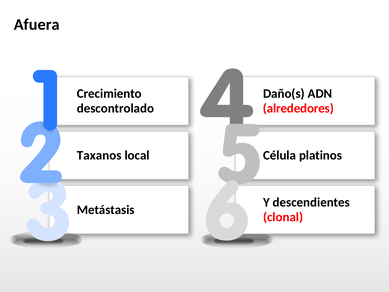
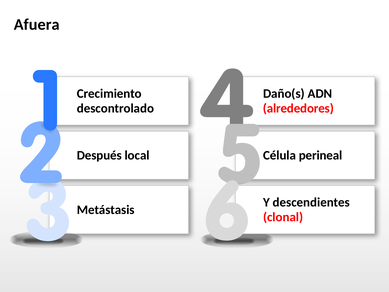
Taxanos: Taxanos -> Después (99, 155)
platinos: platinos -> perineal (321, 155)
